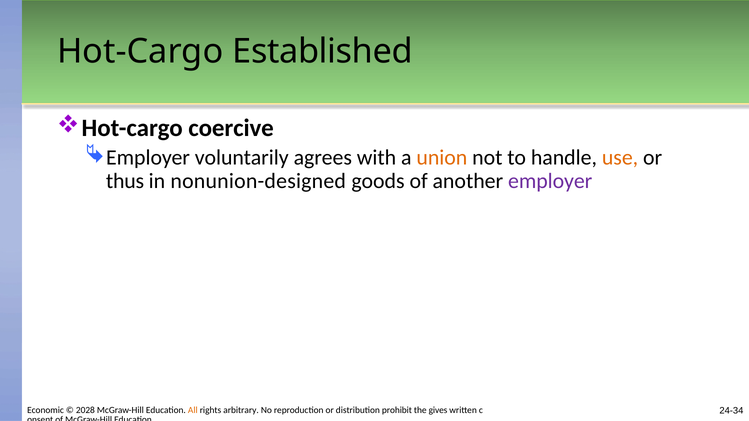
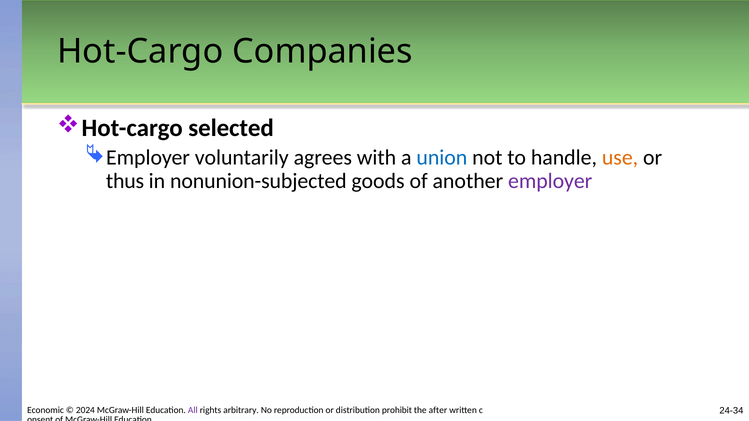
Established: Established -> Companies (322, 52)
coercive: coercive -> selected (231, 128)
union colour: orange -> blue (442, 158)
nonunion-designed: nonunion-designed -> nonunion-subjected (258, 181)
2028: 2028 -> 2024 (85, 411)
All colour: orange -> purple (193, 411)
gives: gives -> after (438, 411)
